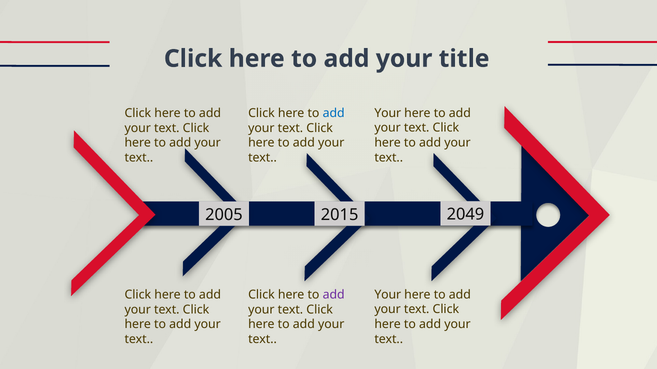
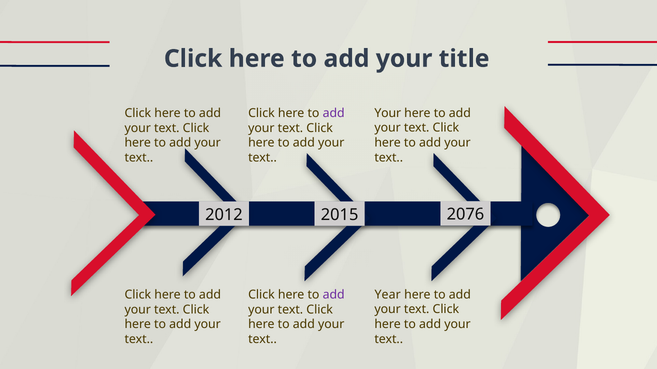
add colour: blue -> purple (334, 113)
2005: 2005 -> 2012 (224, 215)
2049: 2049 -> 2076 (465, 215)
Your: Your -> Year (388, 295)
